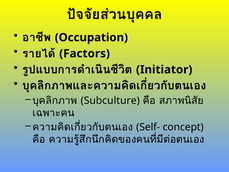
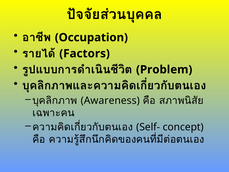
Initiator: Initiator -> Problem (164, 70)
Subculture: Subculture -> Awareness (110, 100)
